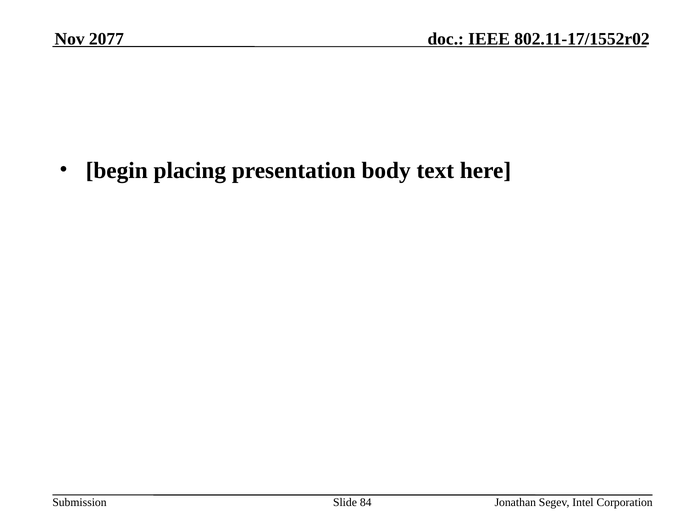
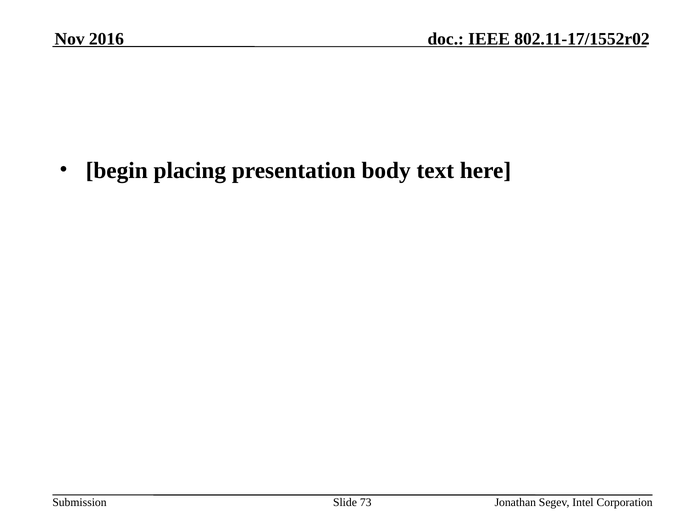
2077: 2077 -> 2016 (106, 39)
84: 84 -> 73 (366, 503)
